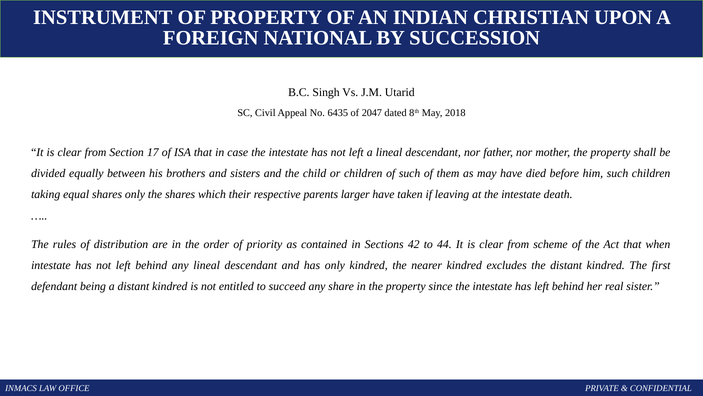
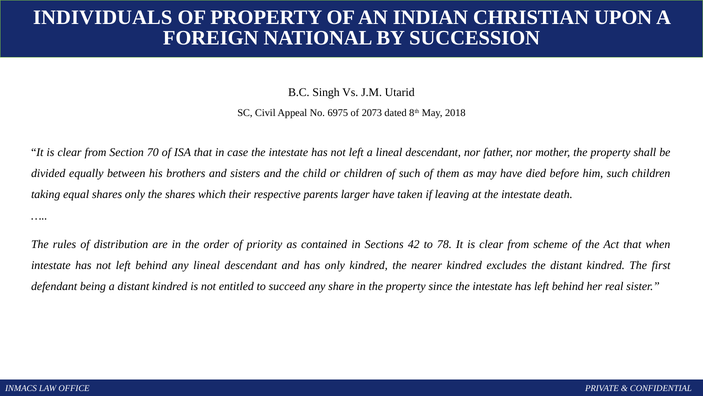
INSTRUMENT: INSTRUMENT -> INDIVIDUALS (103, 18)
6435: 6435 -> 6975 (338, 113)
2047: 2047 -> 2073 (372, 113)
17: 17 -> 70 (153, 152)
44: 44 -> 78 (444, 244)
